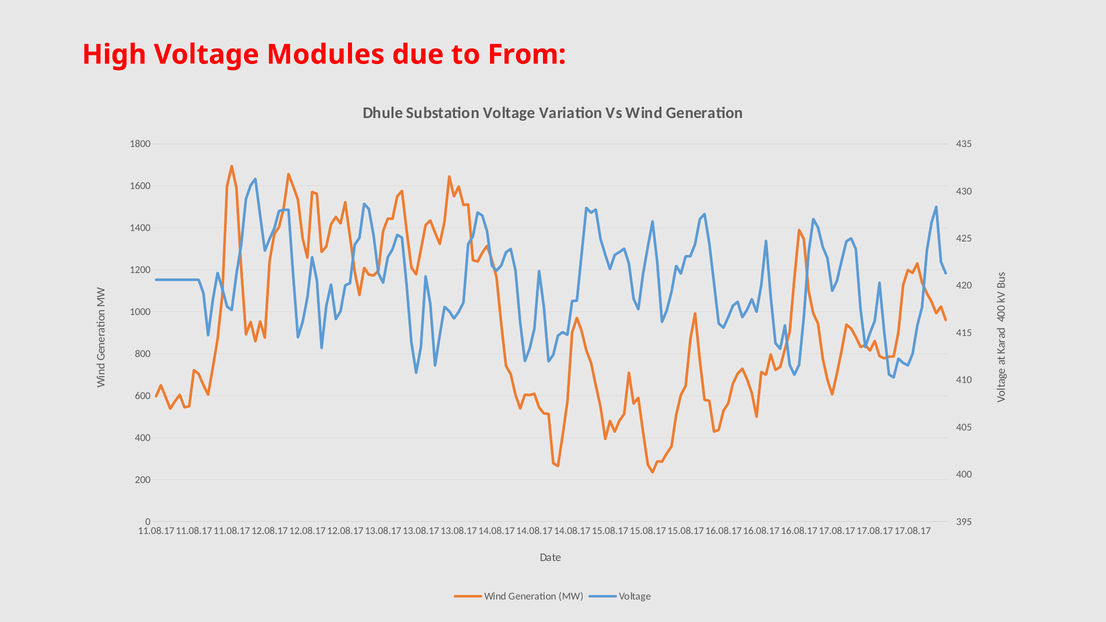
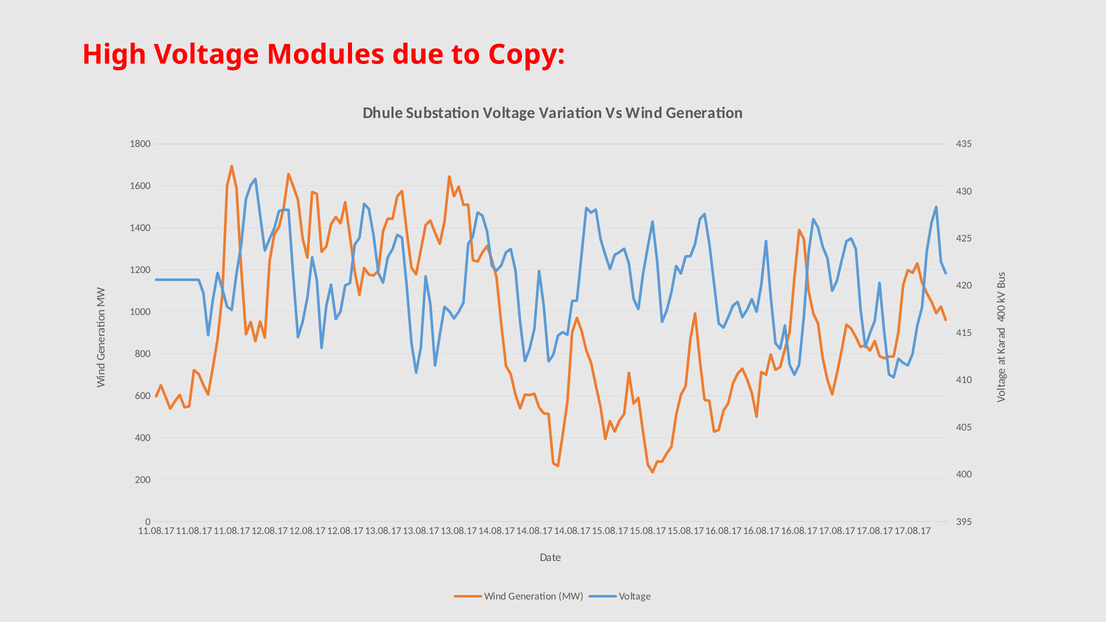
From: From -> Copy (527, 55)
